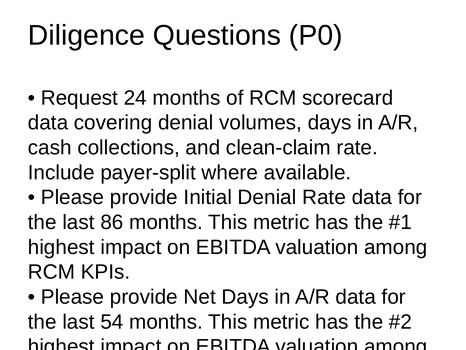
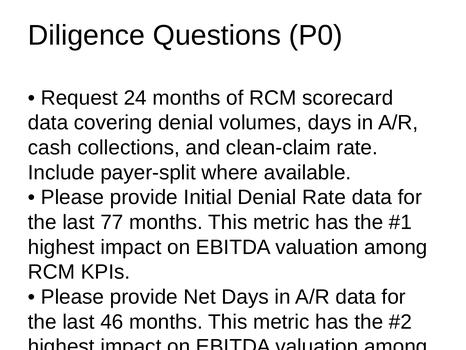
86: 86 -> 77 (112, 222)
54: 54 -> 46 (112, 321)
